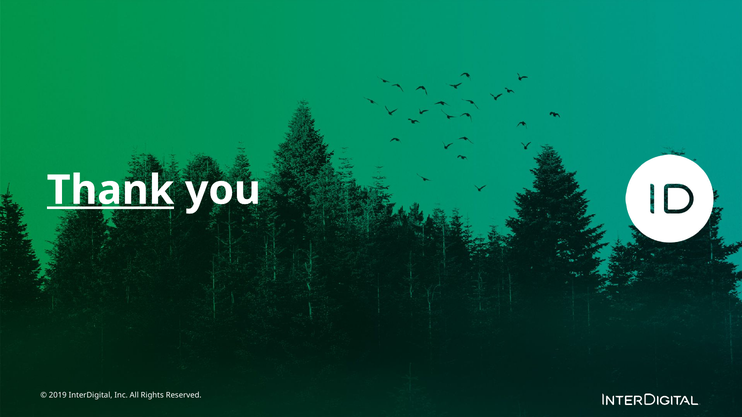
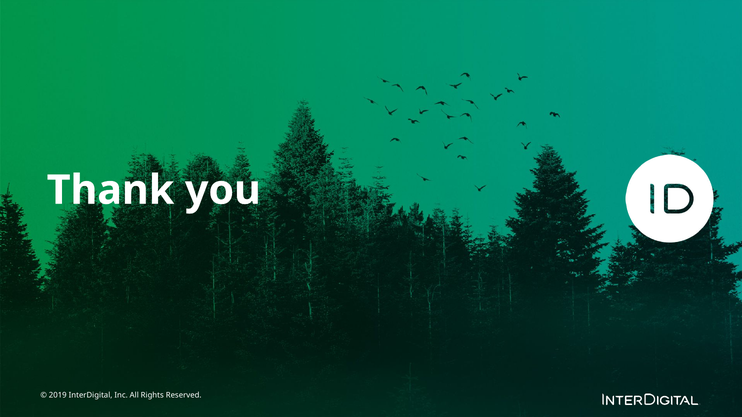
Thank underline: present -> none (111, 190)
